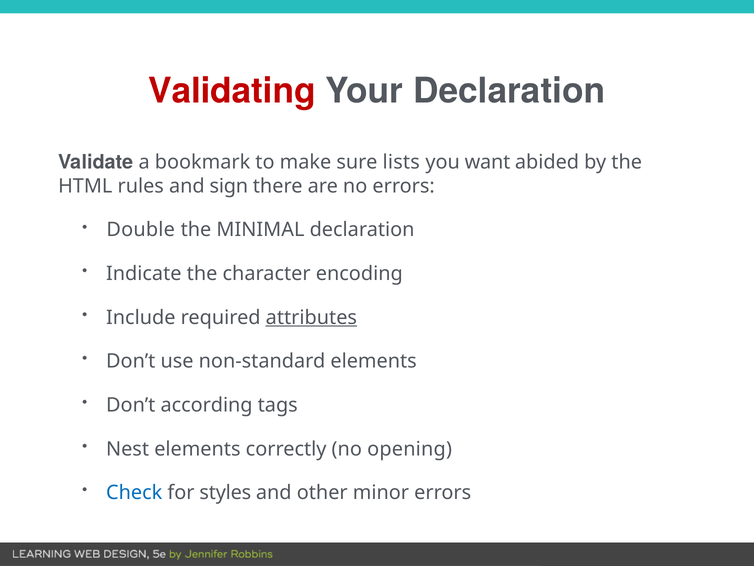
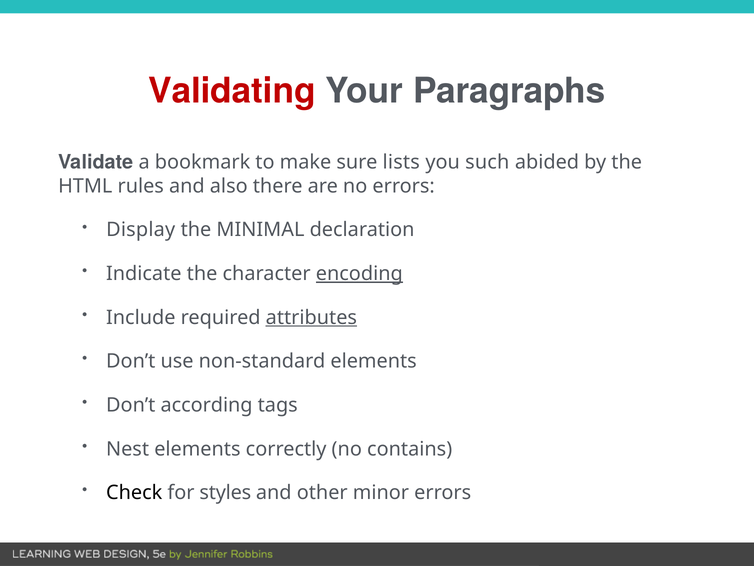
Your Declaration: Declaration -> Paragraphs (509, 91)
want: want -> such (487, 162)
sign: sign -> also (229, 186)
Double: Double -> Display (141, 230)
encoding underline: none -> present (359, 273)
opening: opening -> contains (410, 449)
Check colour: blue -> black (134, 492)
